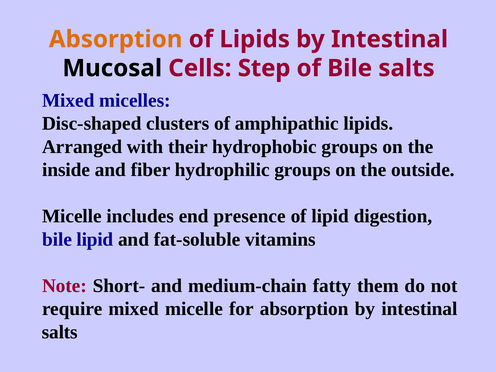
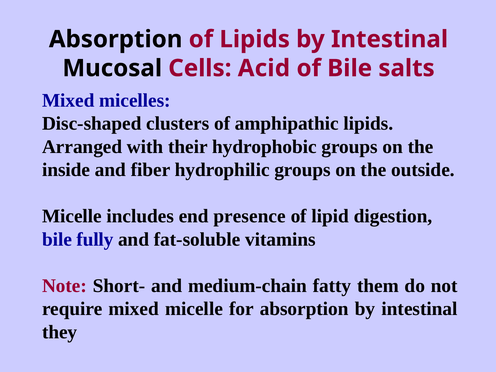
Absorption colour: orange -> black (116, 39)
Step: Step -> Acid (264, 68)
bile lipid: lipid -> fully (95, 239)
salts: salts -> they (60, 332)
